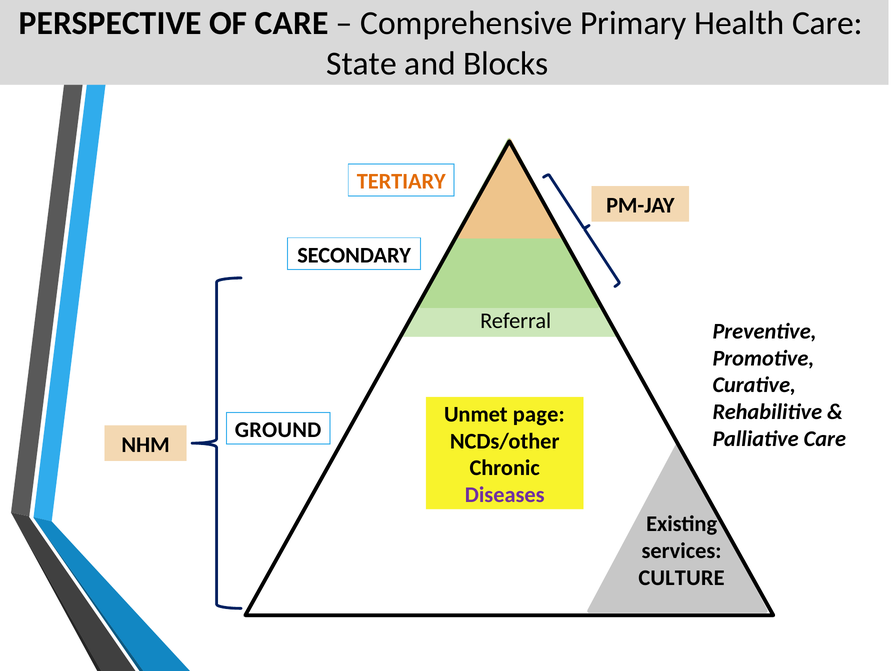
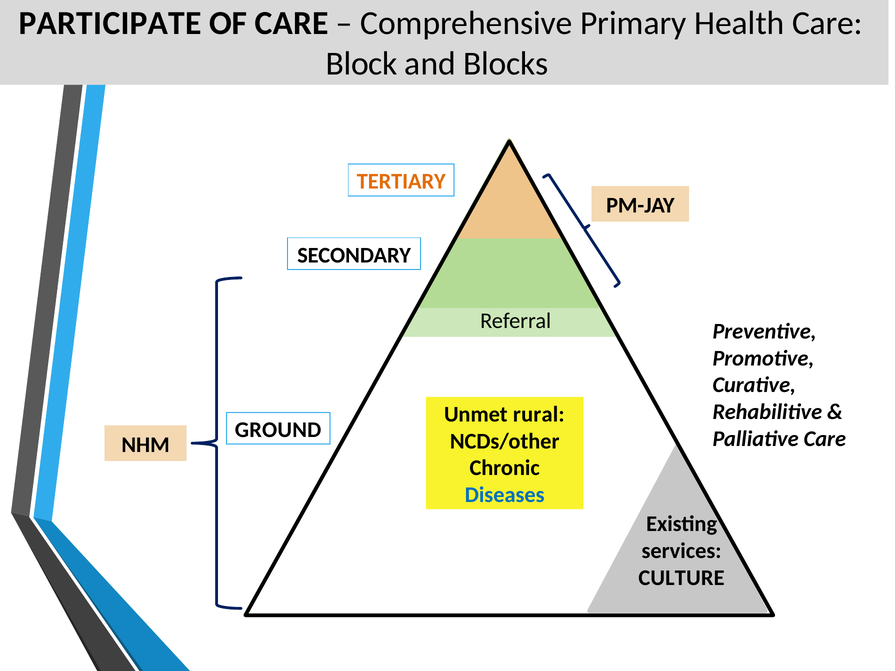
PERSPECTIVE: PERSPECTIVE -> PARTICIPATE (110, 23)
State: State -> Block (362, 64)
page: page -> rural (539, 415)
Diseases colour: purple -> blue (505, 495)
